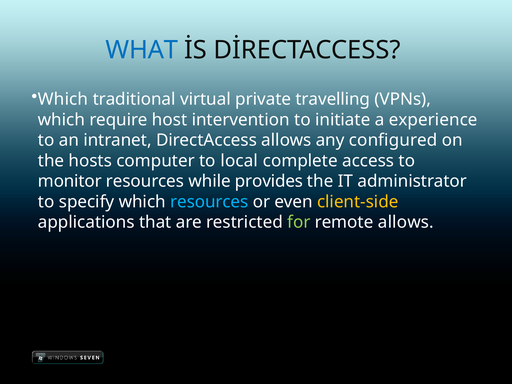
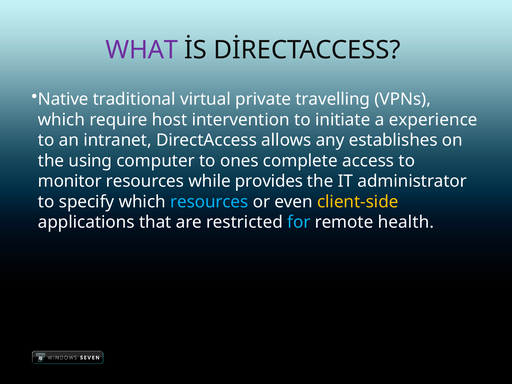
WHAT colour: blue -> purple (142, 50)
Which: Which -> Native (63, 99)
configured: configured -> establishes (393, 140)
hosts: hosts -> using (90, 161)
local: local -> ones (239, 161)
for colour: light green -> light blue (299, 222)
remote allows: allows -> health (406, 222)
